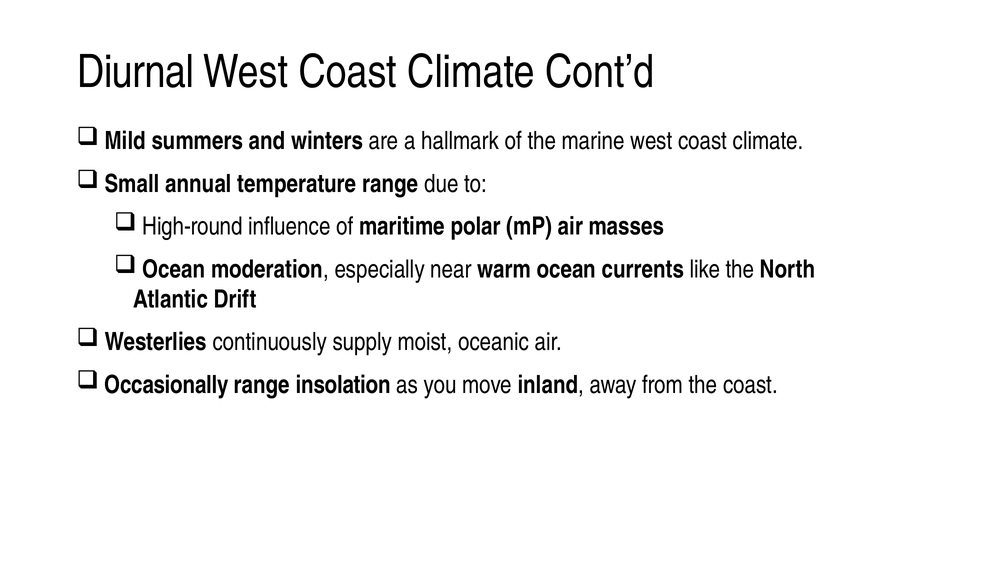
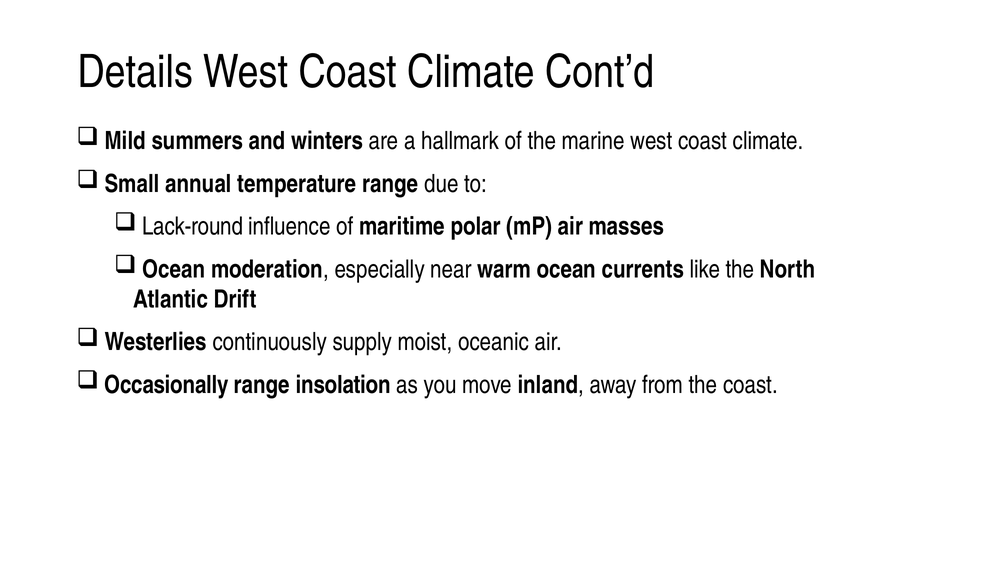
Diurnal: Diurnal -> Details (135, 72)
High-round: High-round -> Lack-round (193, 226)
